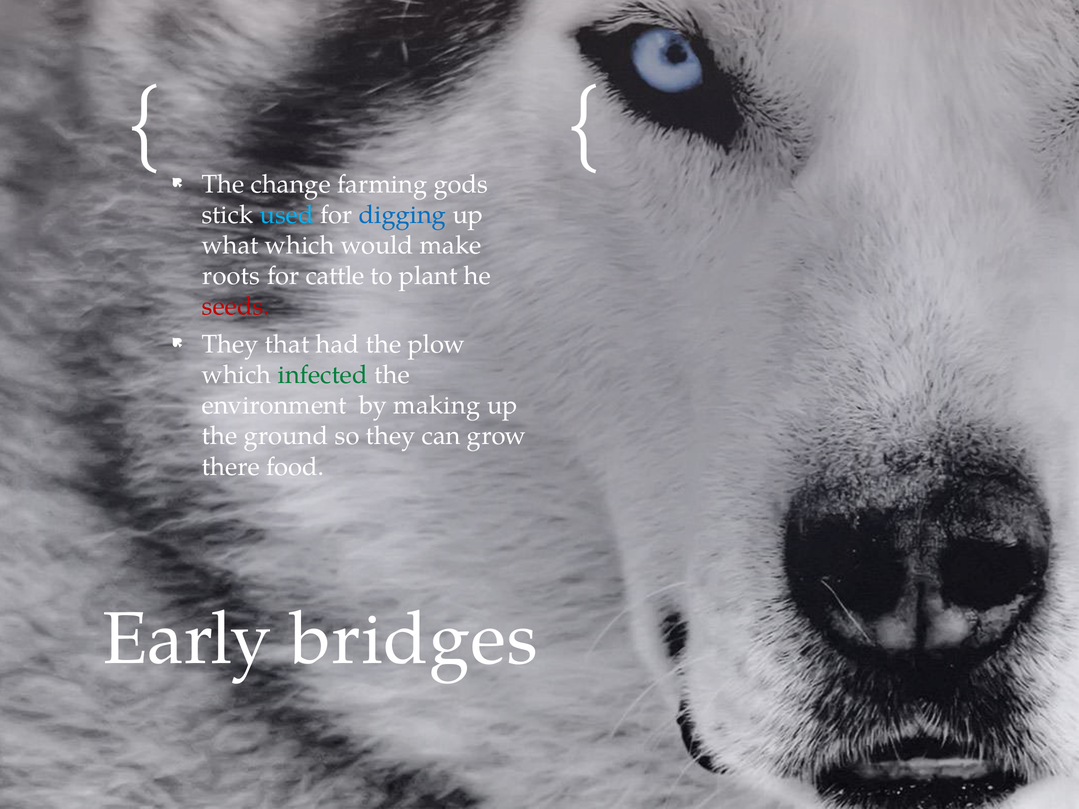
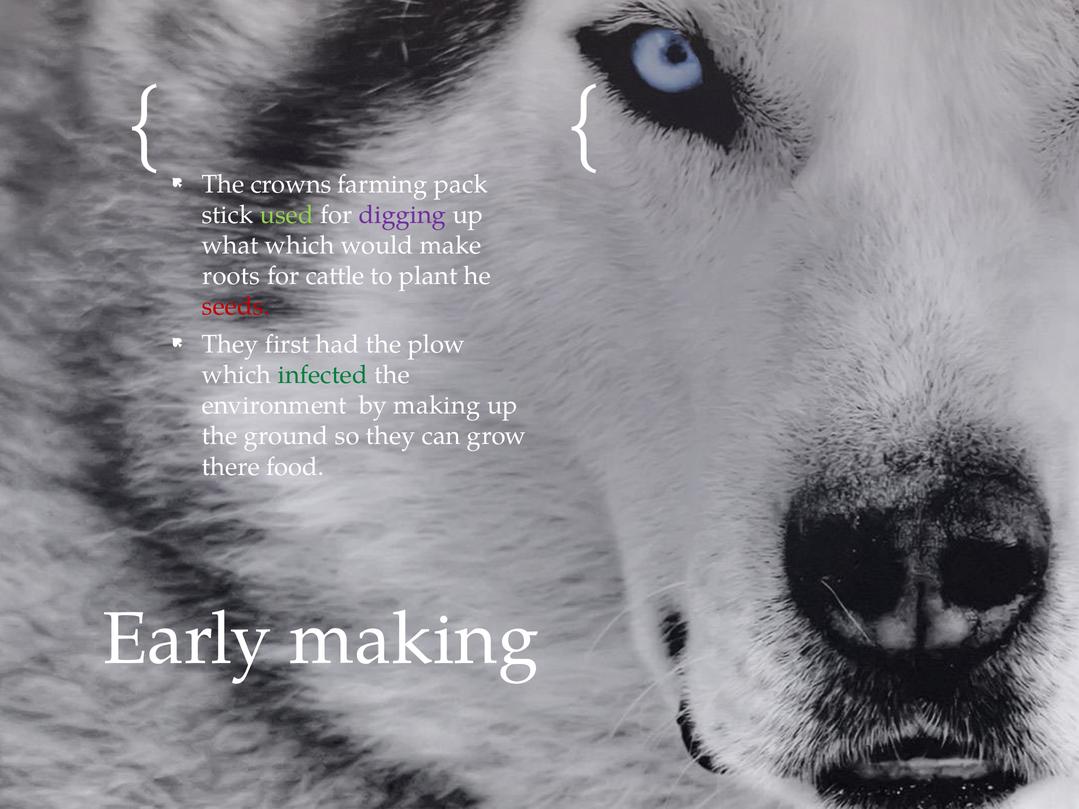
change: change -> crowns (291, 184)
gods: gods -> pack (461, 184)
used colour: light blue -> light green (287, 215)
digging colour: blue -> purple (402, 215)
that: that -> first (287, 344)
Early bridges: bridges -> making (414, 639)
